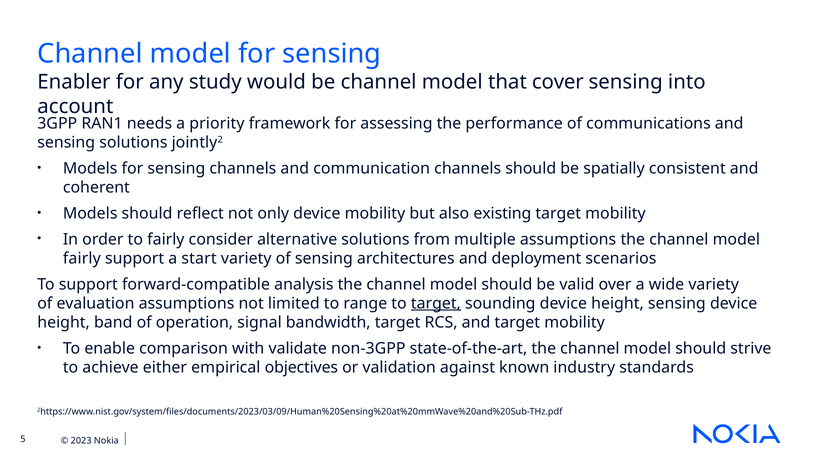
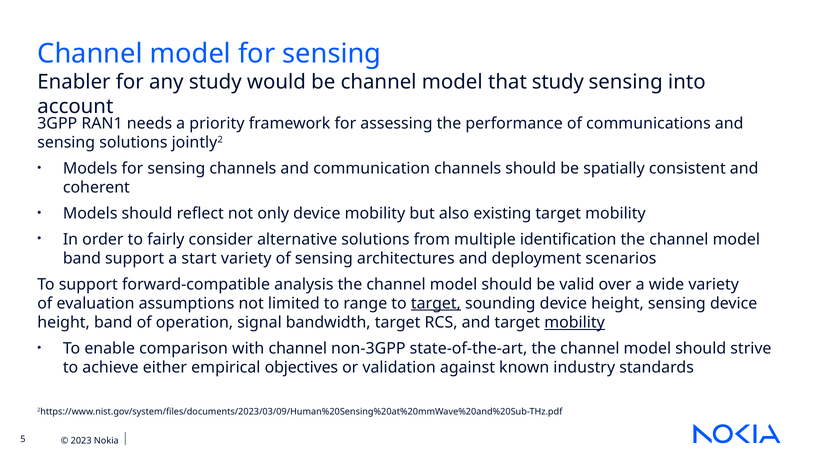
that cover: cover -> study (558, 82)
multiple assumptions: assumptions -> identification (568, 239)
fairly: fairly -> band (82, 258)
mobility underline: none -> present (575, 323)
with validate: validate -> channel (298, 348)
